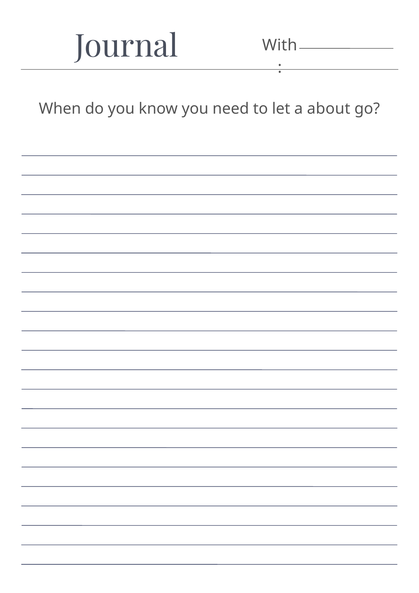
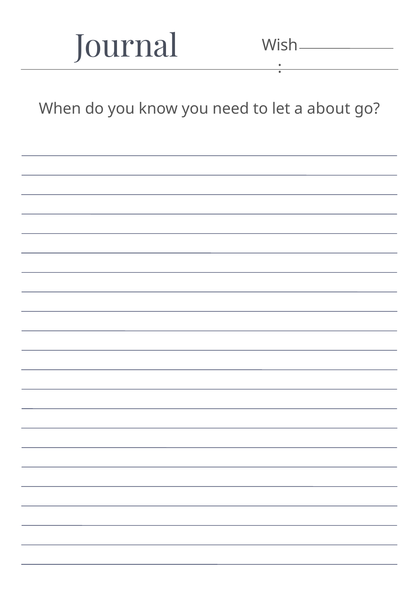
With: With -> Wish (280, 45)
